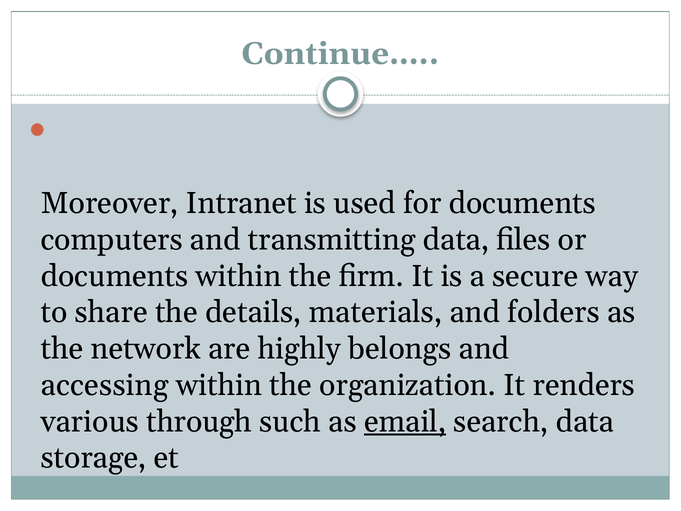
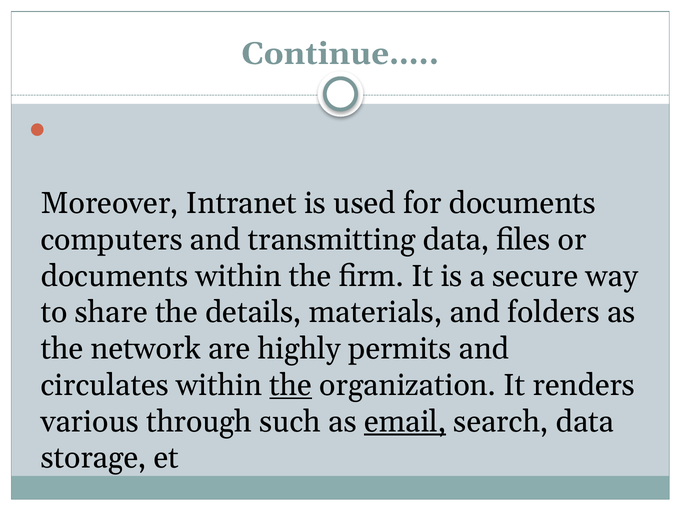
belongs: belongs -> permits (400, 349)
accessing: accessing -> circulates (105, 385)
the underline: none -> present (291, 385)
